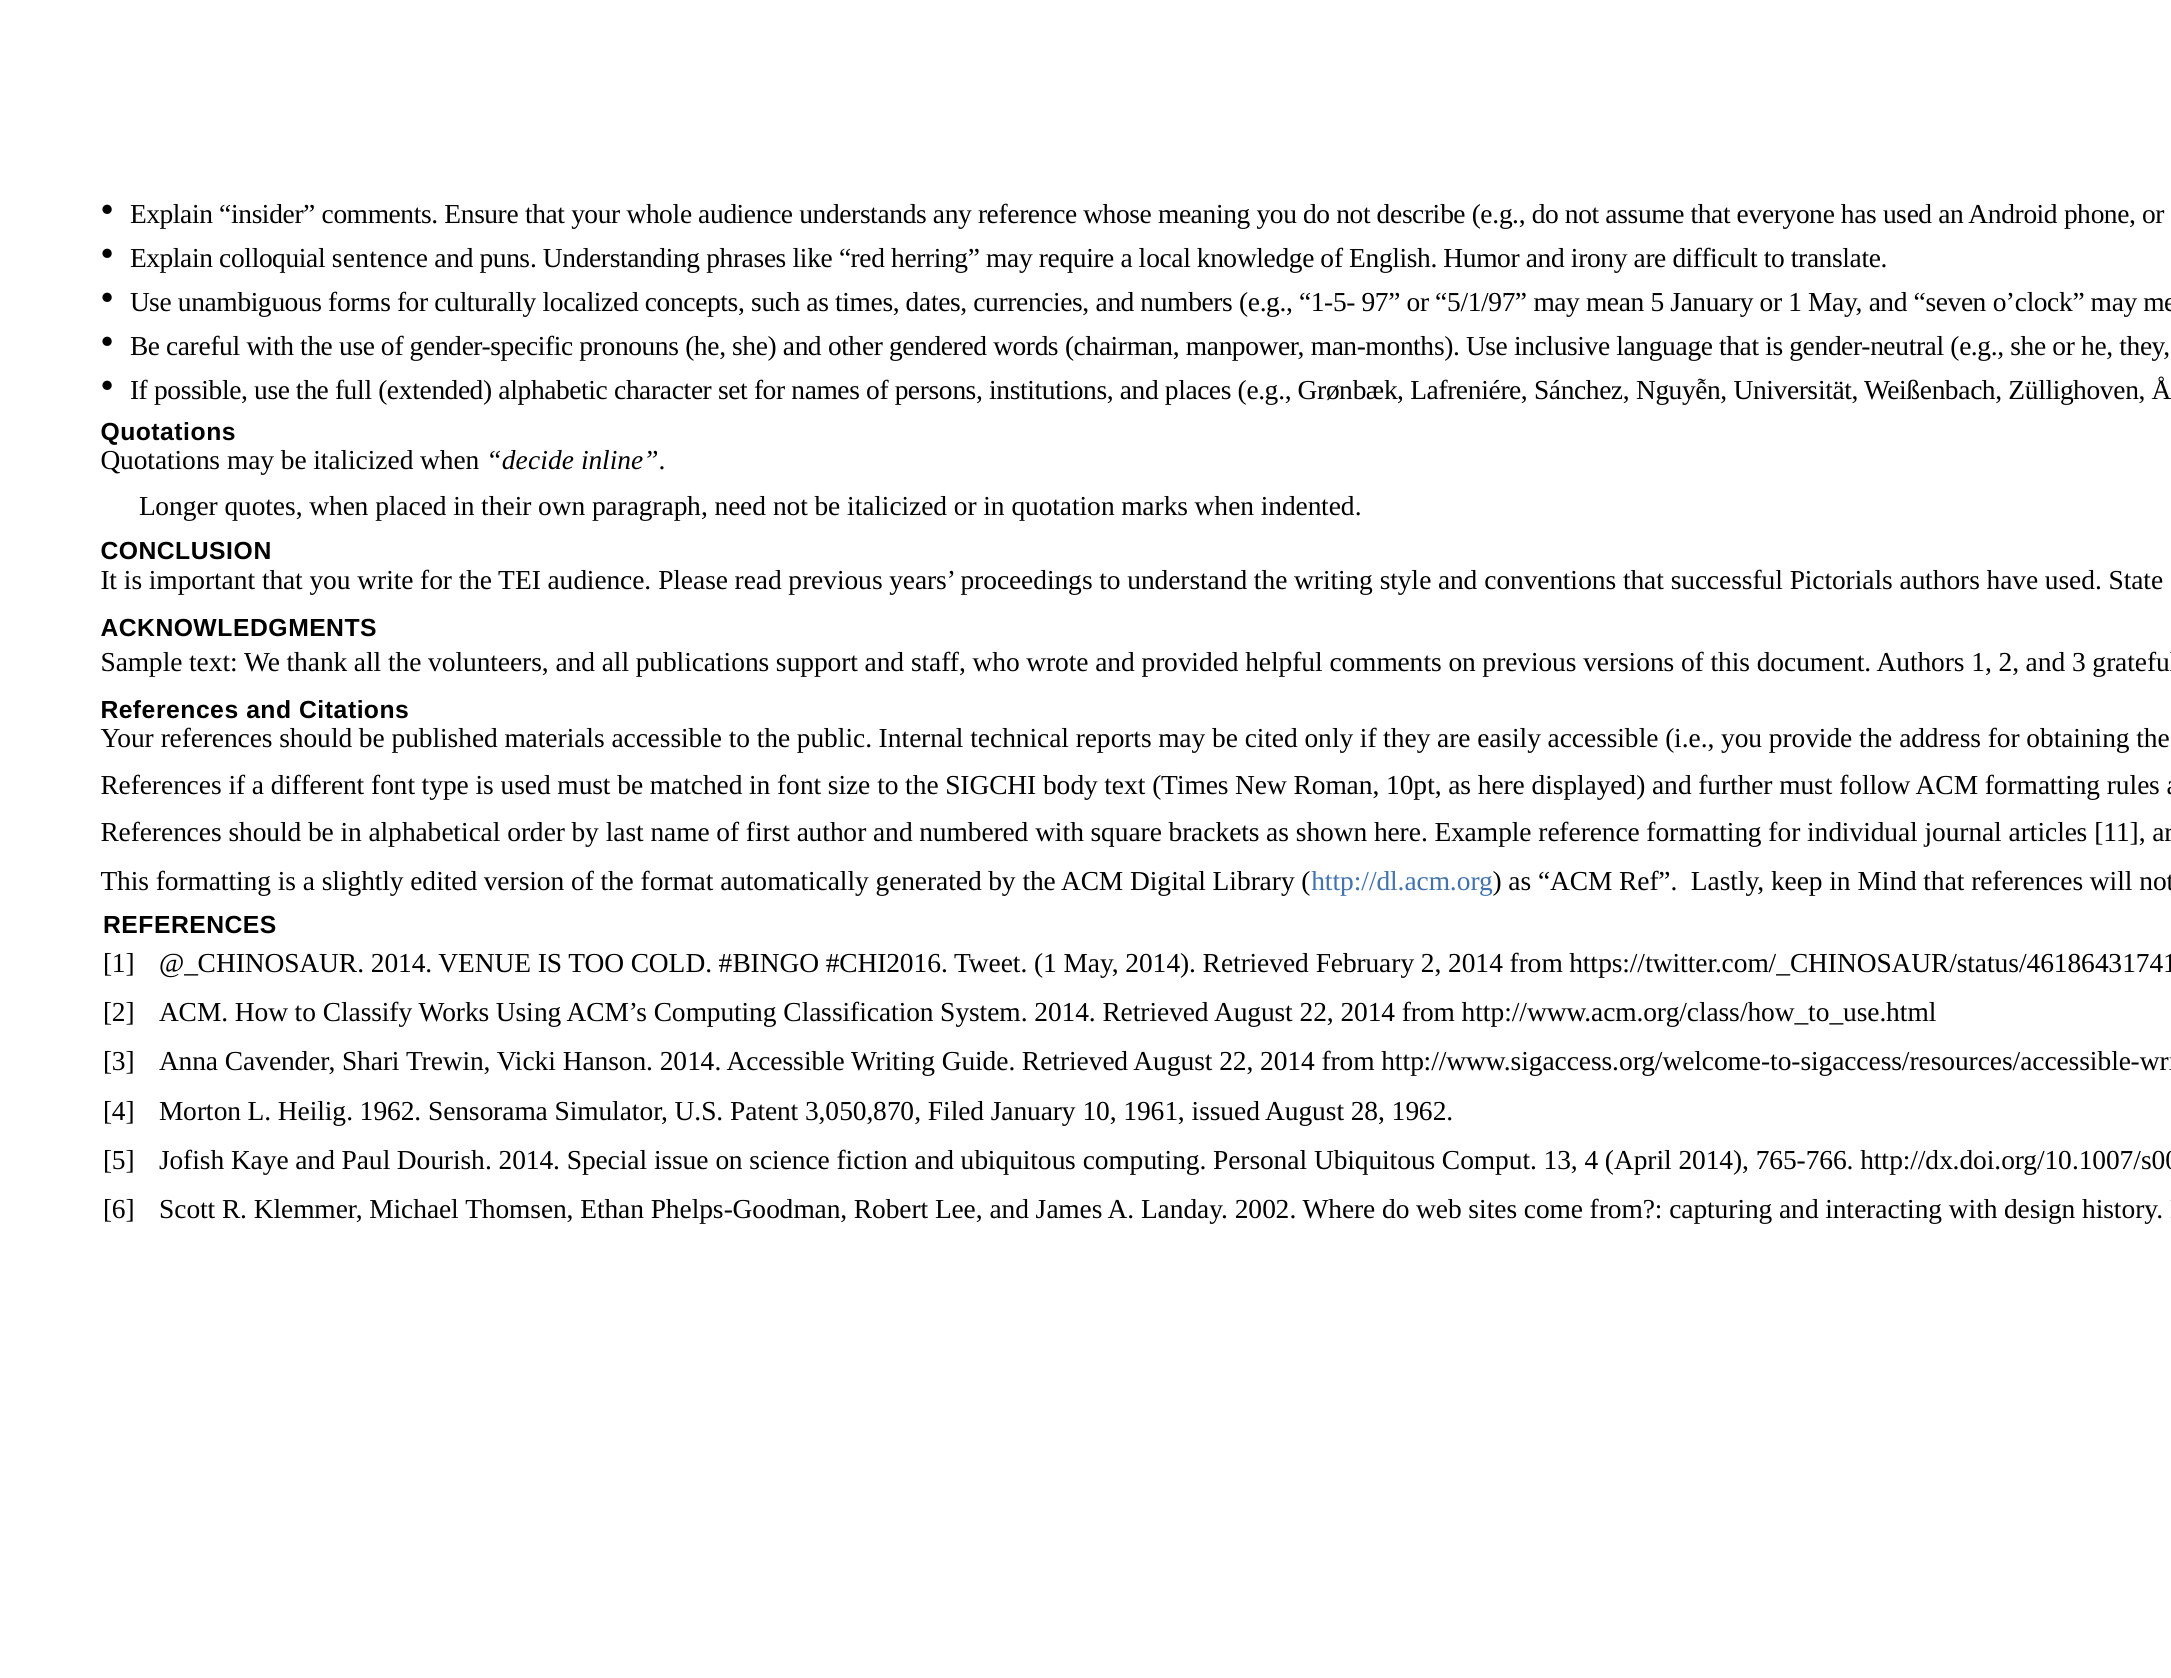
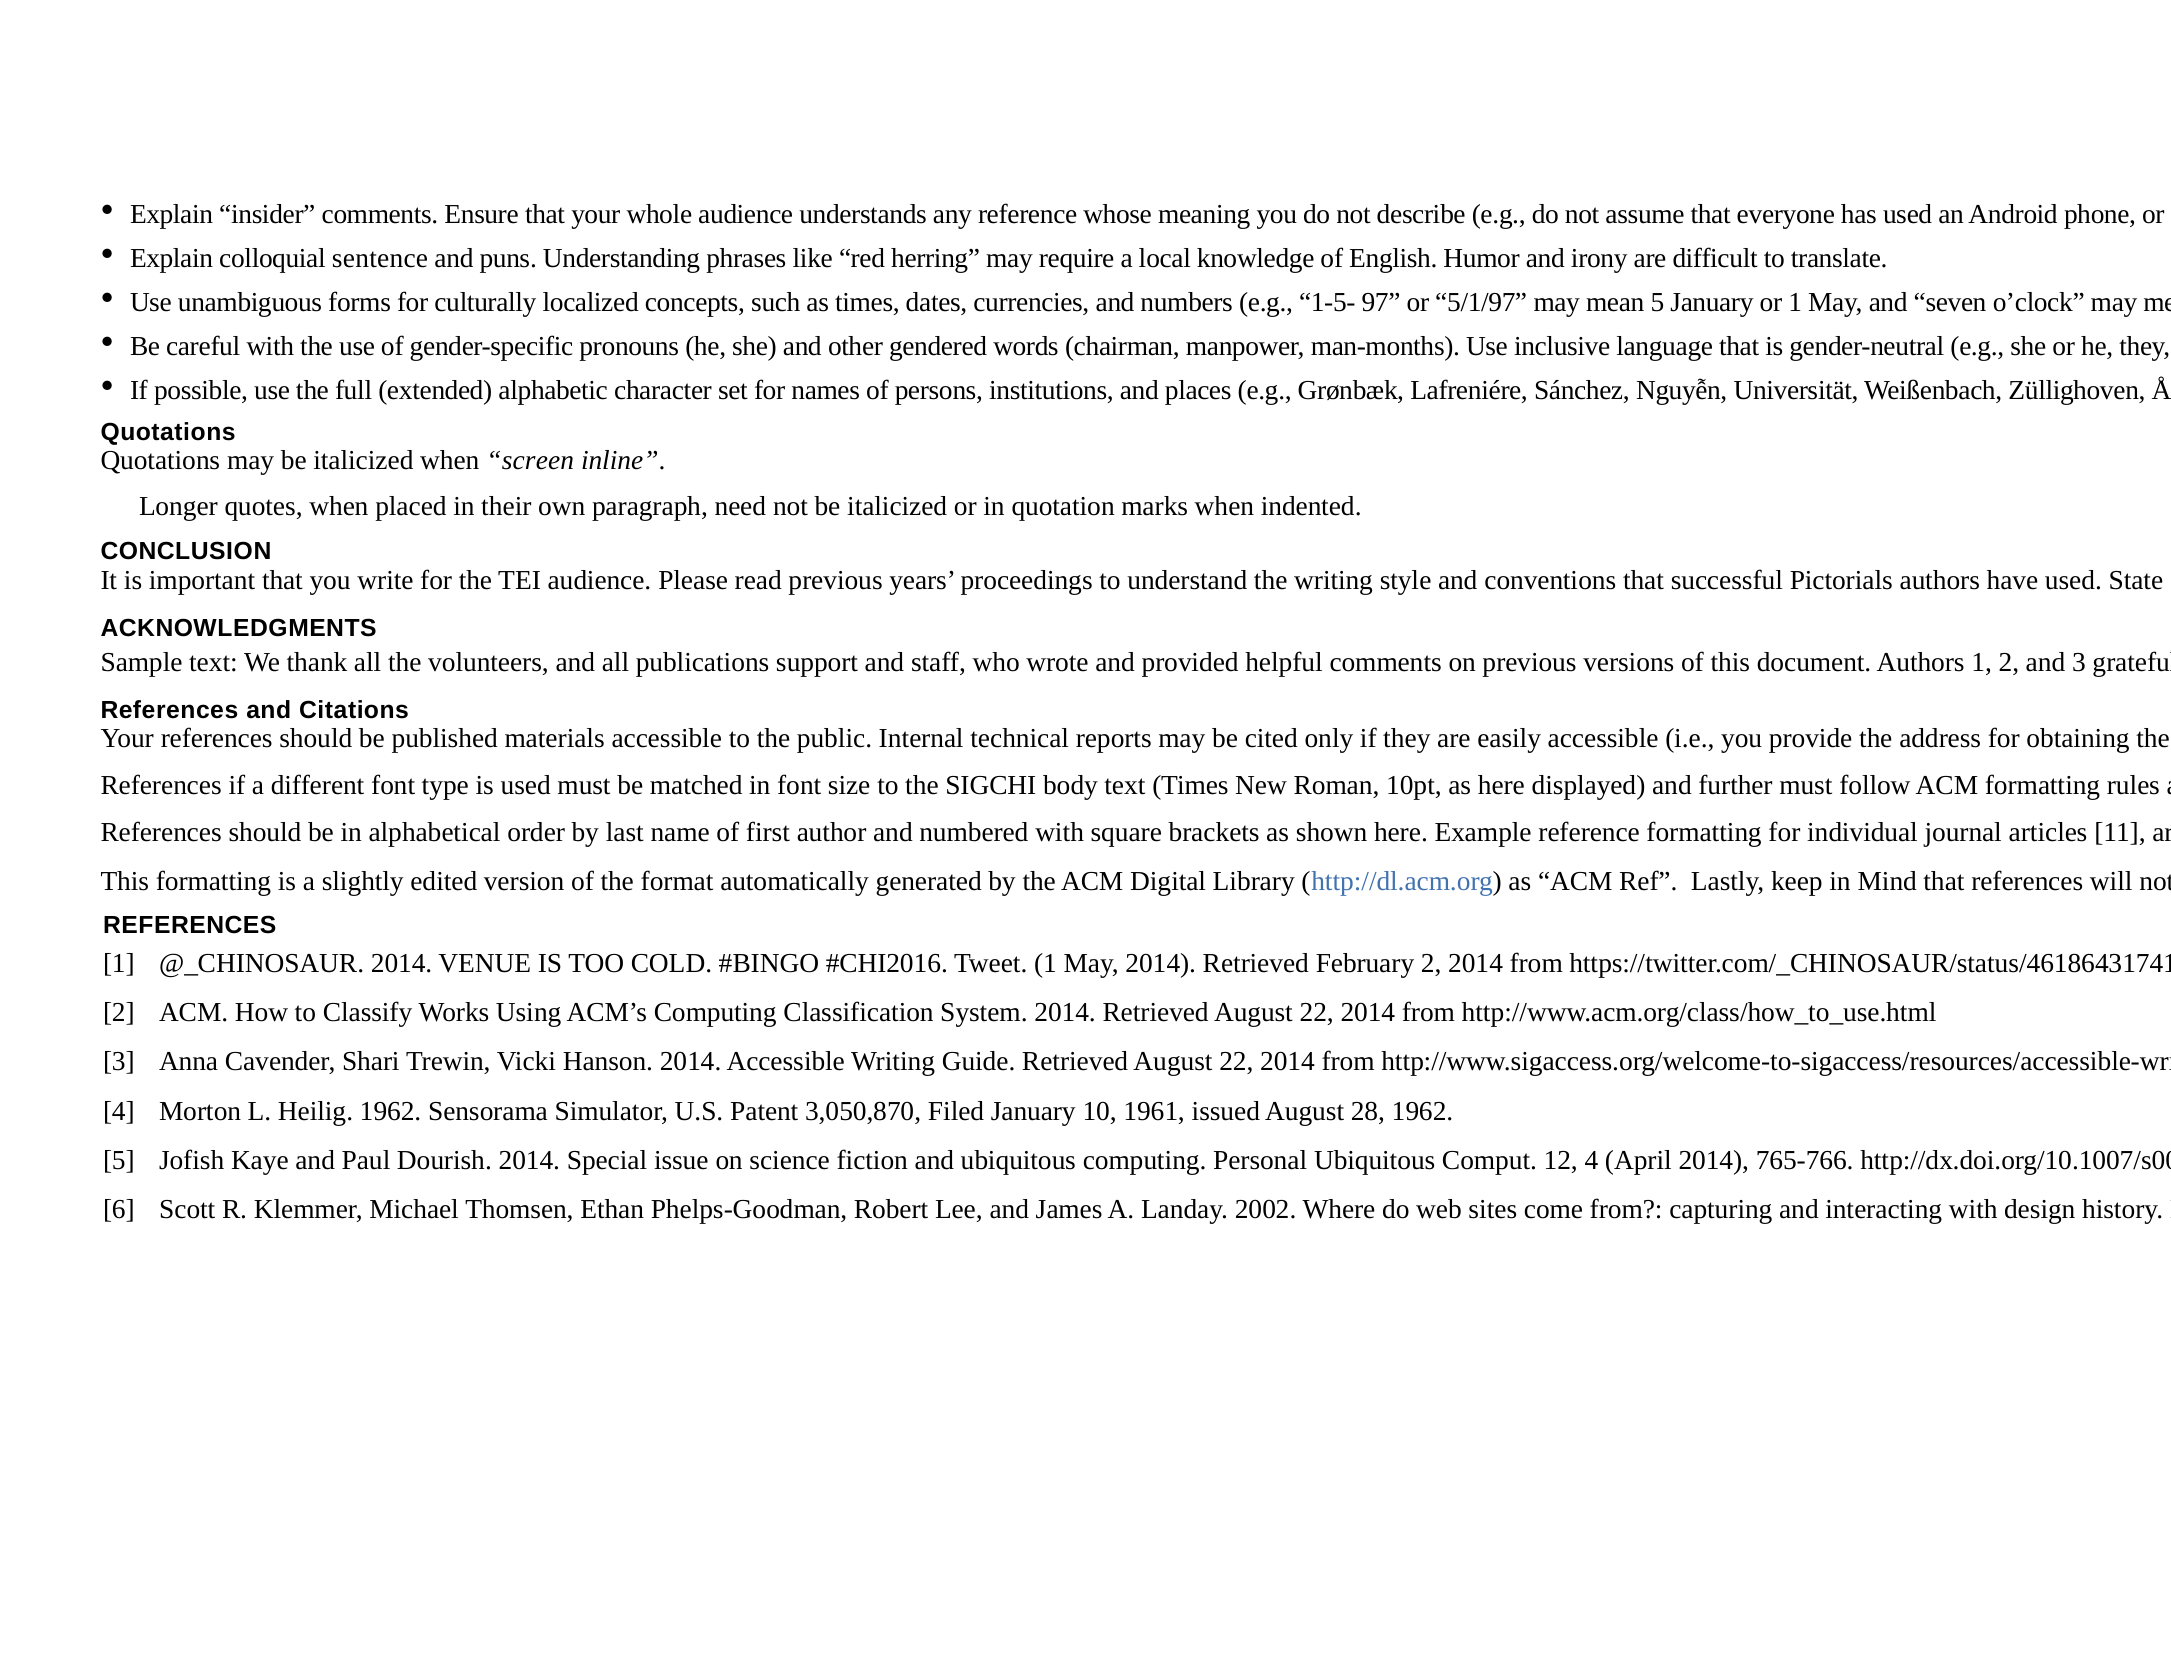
decide: decide -> screen (530, 460)
Comput 13: 13 -> 12 (1561, 1160)
